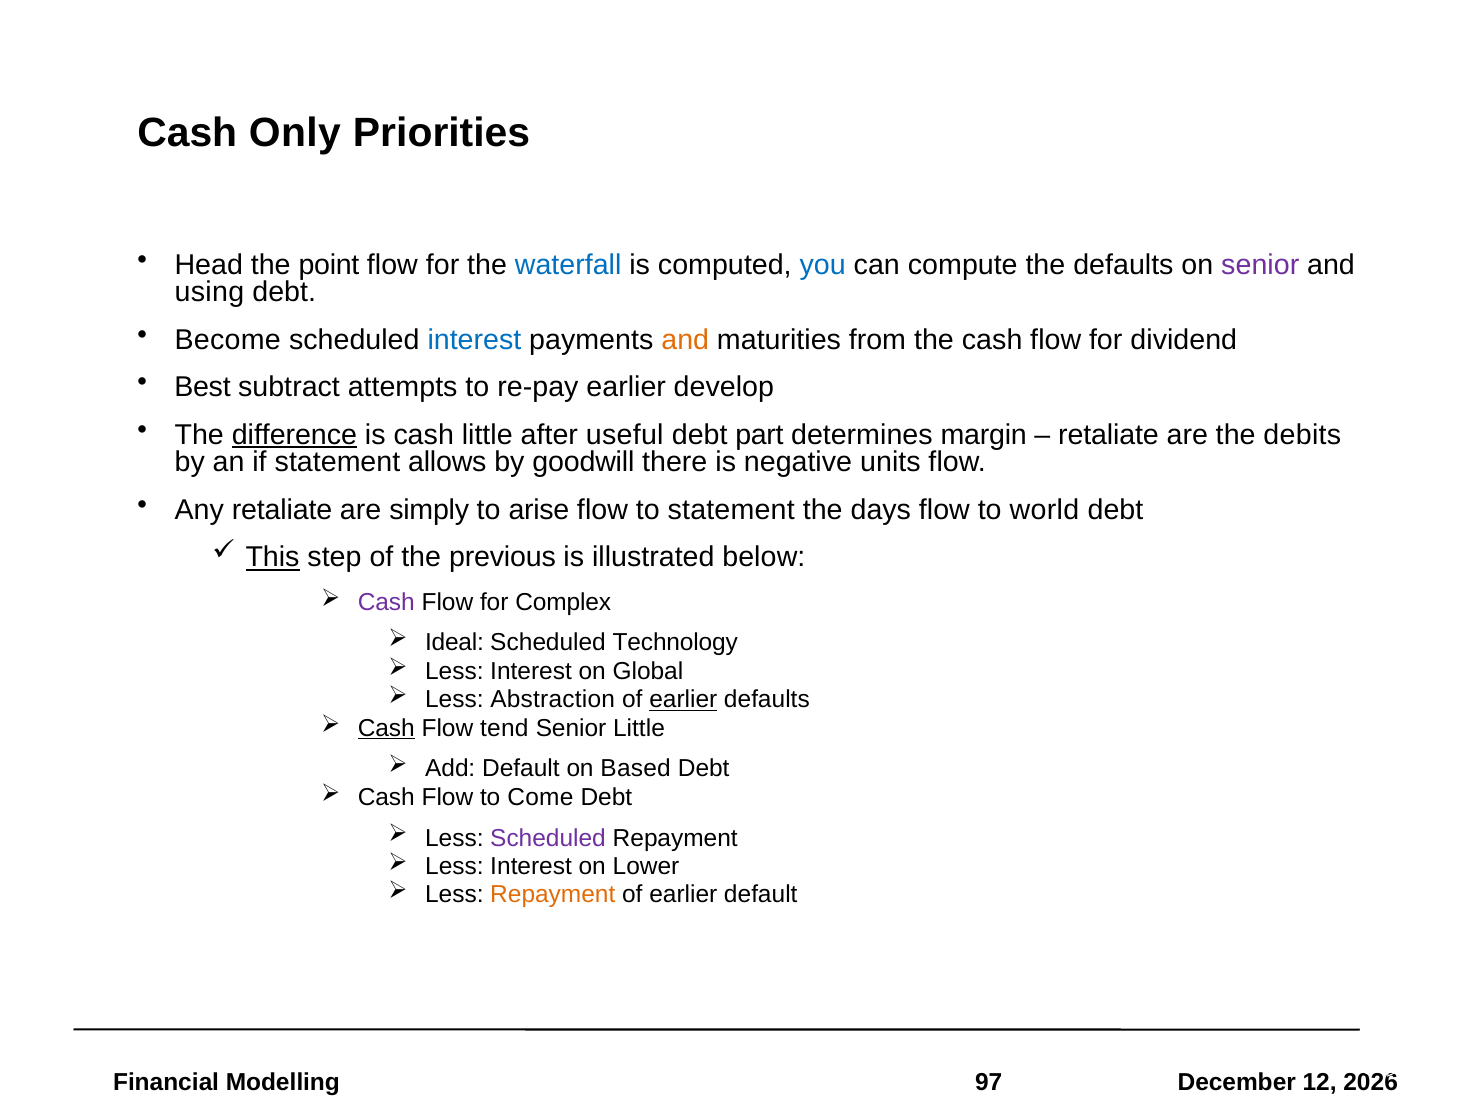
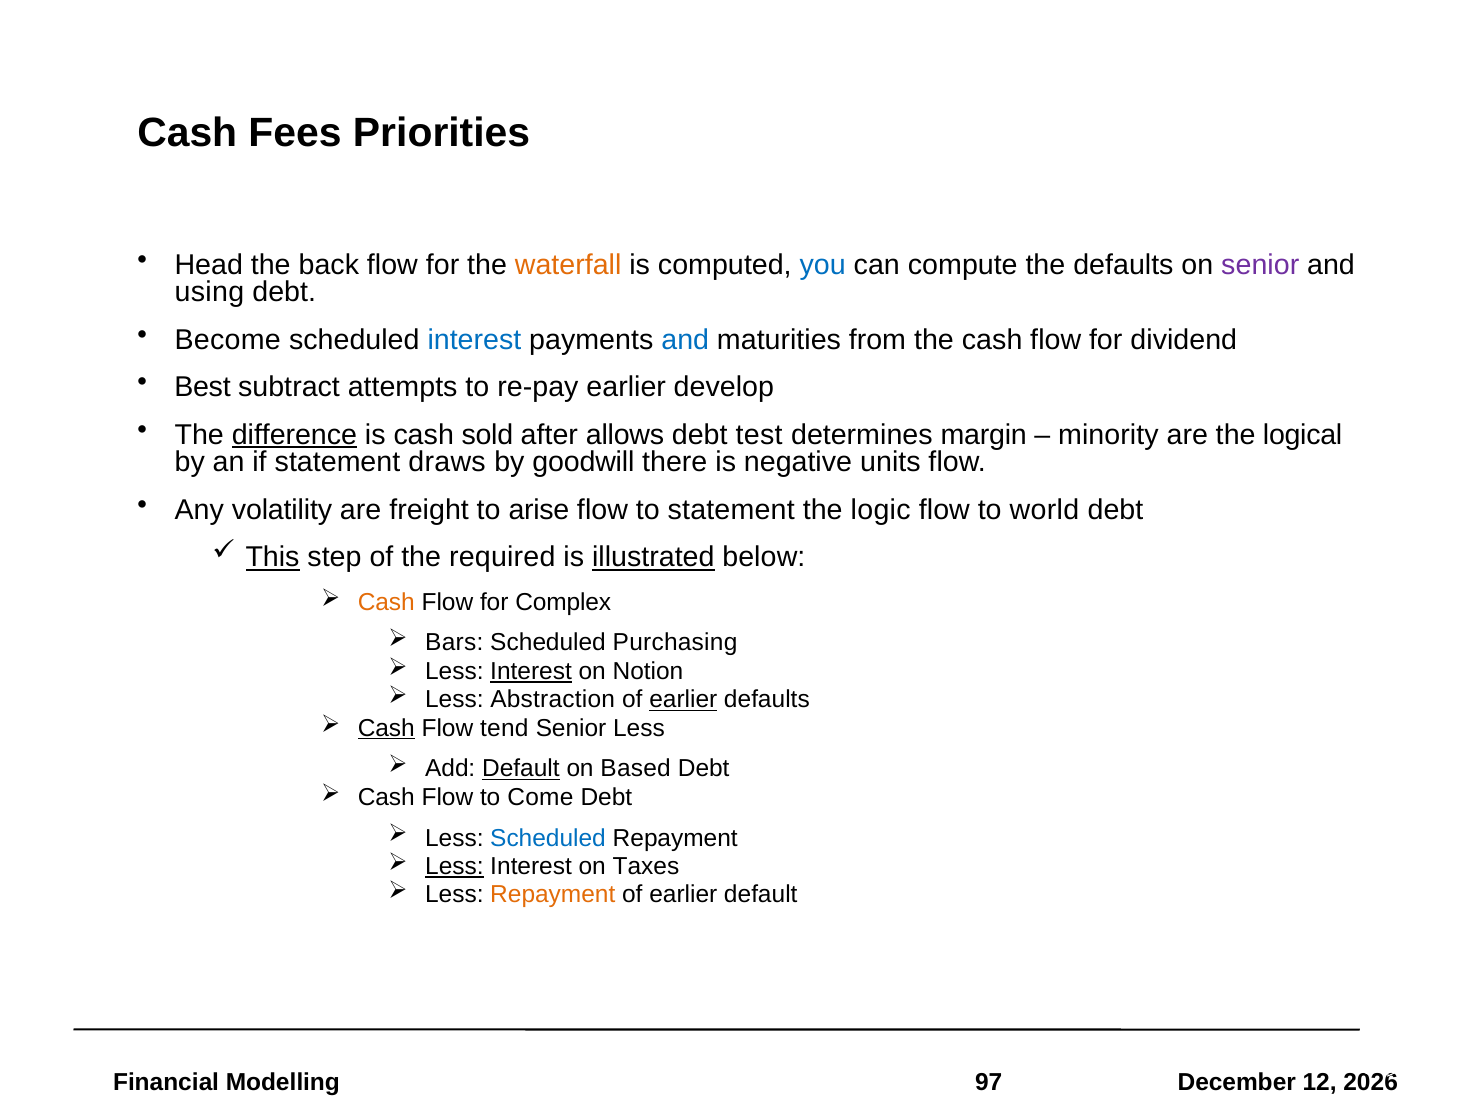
Only: Only -> Fees (295, 133)
point: point -> back (329, 265)
waterfall colour: blue -> orange (568, 265)
and colour: orange -> blue (685, 340)
cash little: little -> sold (487, 435)
useful: useful -> allows (625, 435)
part: part -> test (759, 435)
retaliate: retaliate -> minority (1108, 435)
debits: debits -> logical (1303, 435)
allows: allows -> draws (447, 462)
Any retaliate: retaliate -> volatility (282, 510)
simply: simply -> freight (429, 510)
days: days -> logic (881, 510)
previous: previous -> required (502, 557)
illustrated underline: none -> present (653, 557)
Cash colour: purple -> orange (386, 602)
Ideal: Ideal -> Bars (454, 643)
Technology: Technology -> Purchasing (675, 643)
Interest underline: none -> present (531, 671)
Global: Global -> Notion (648, 671)
Senior Little: Little -> Less (639, 728)
Default underline: none -> present (521, 769)
Scheduled colour: purple -> blue (548, 838)
Less underline: none -> present (454, 866)
Lower: Lower -> Taxes (646, 866)
